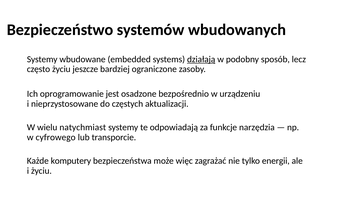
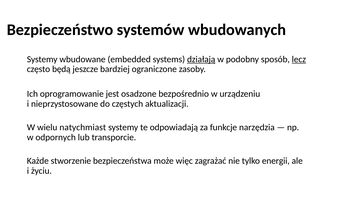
lecz underline: none -> present (299, 59)
często życiu: życiu -> będą (61, 69)
cyfrowego: cyfrowego -> odpornych (56, 137)
komputery: komputery -> stworzenie (71, 161)
